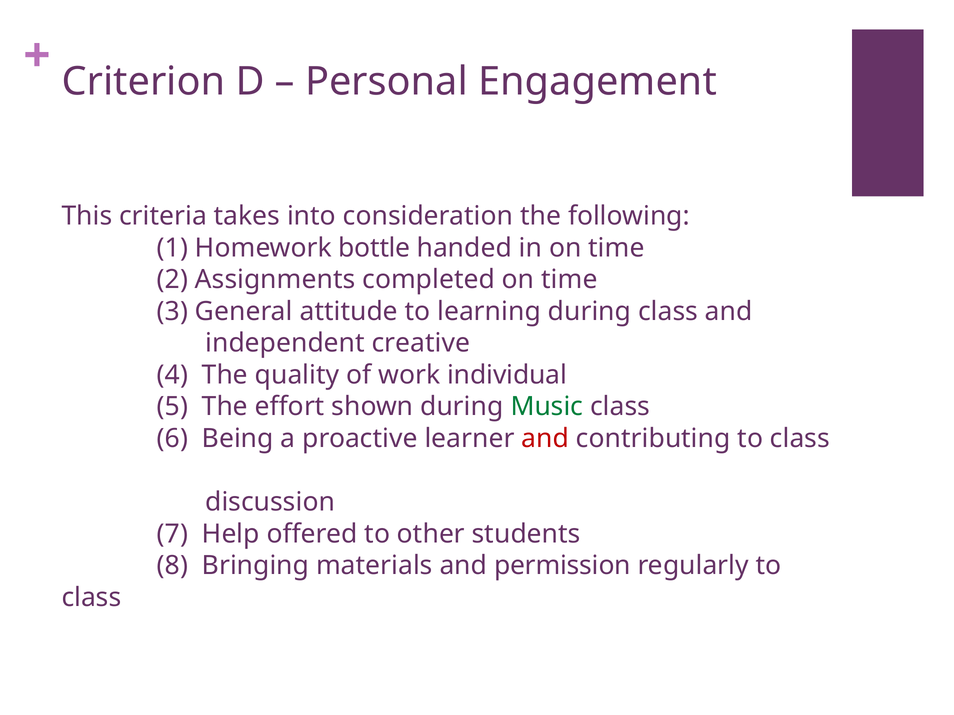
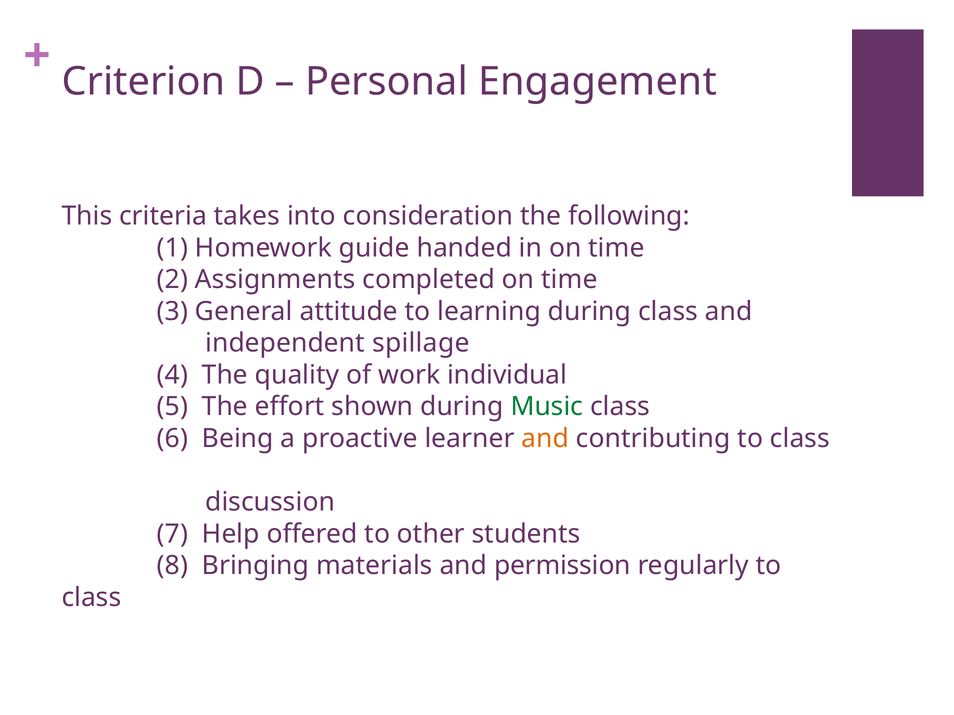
bottle: bottle -> guide (374, 248)
creative: creative -> spillage (421, 343)
and colour: red -> orange (545, 439)
